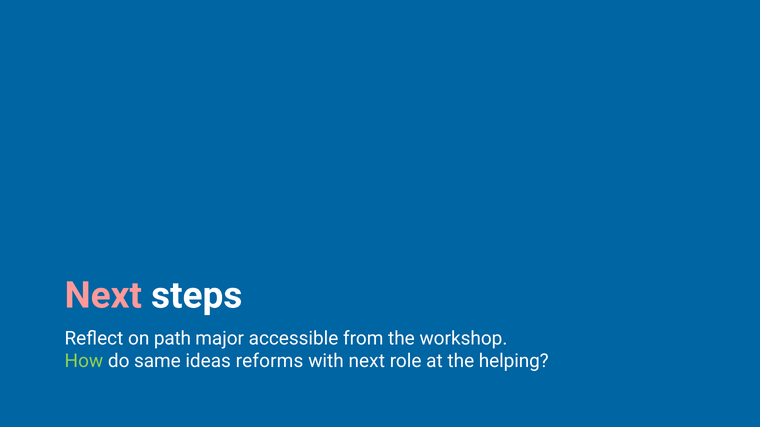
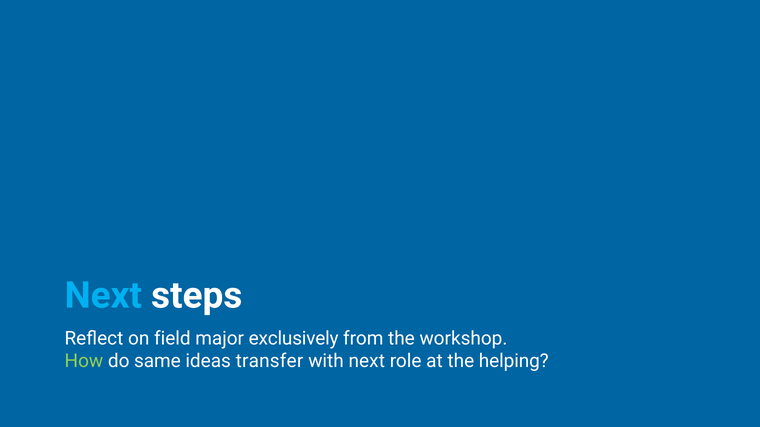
Next colour: pink -> light blue (103, 296)
path: path -> field (172, 339)
accessible: accessible -> exclusively (294, 339)
reforms: reforms -> transfer (269, 362)
